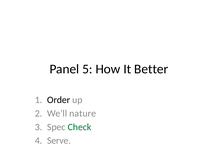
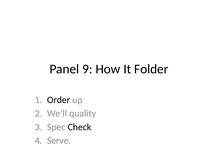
5: 5 -> 9 (87, 69)
Better: Better -> Folder (151, 69)
nature: nature -> quality (83, 114)
Check colour: green -> black (80, 127)
